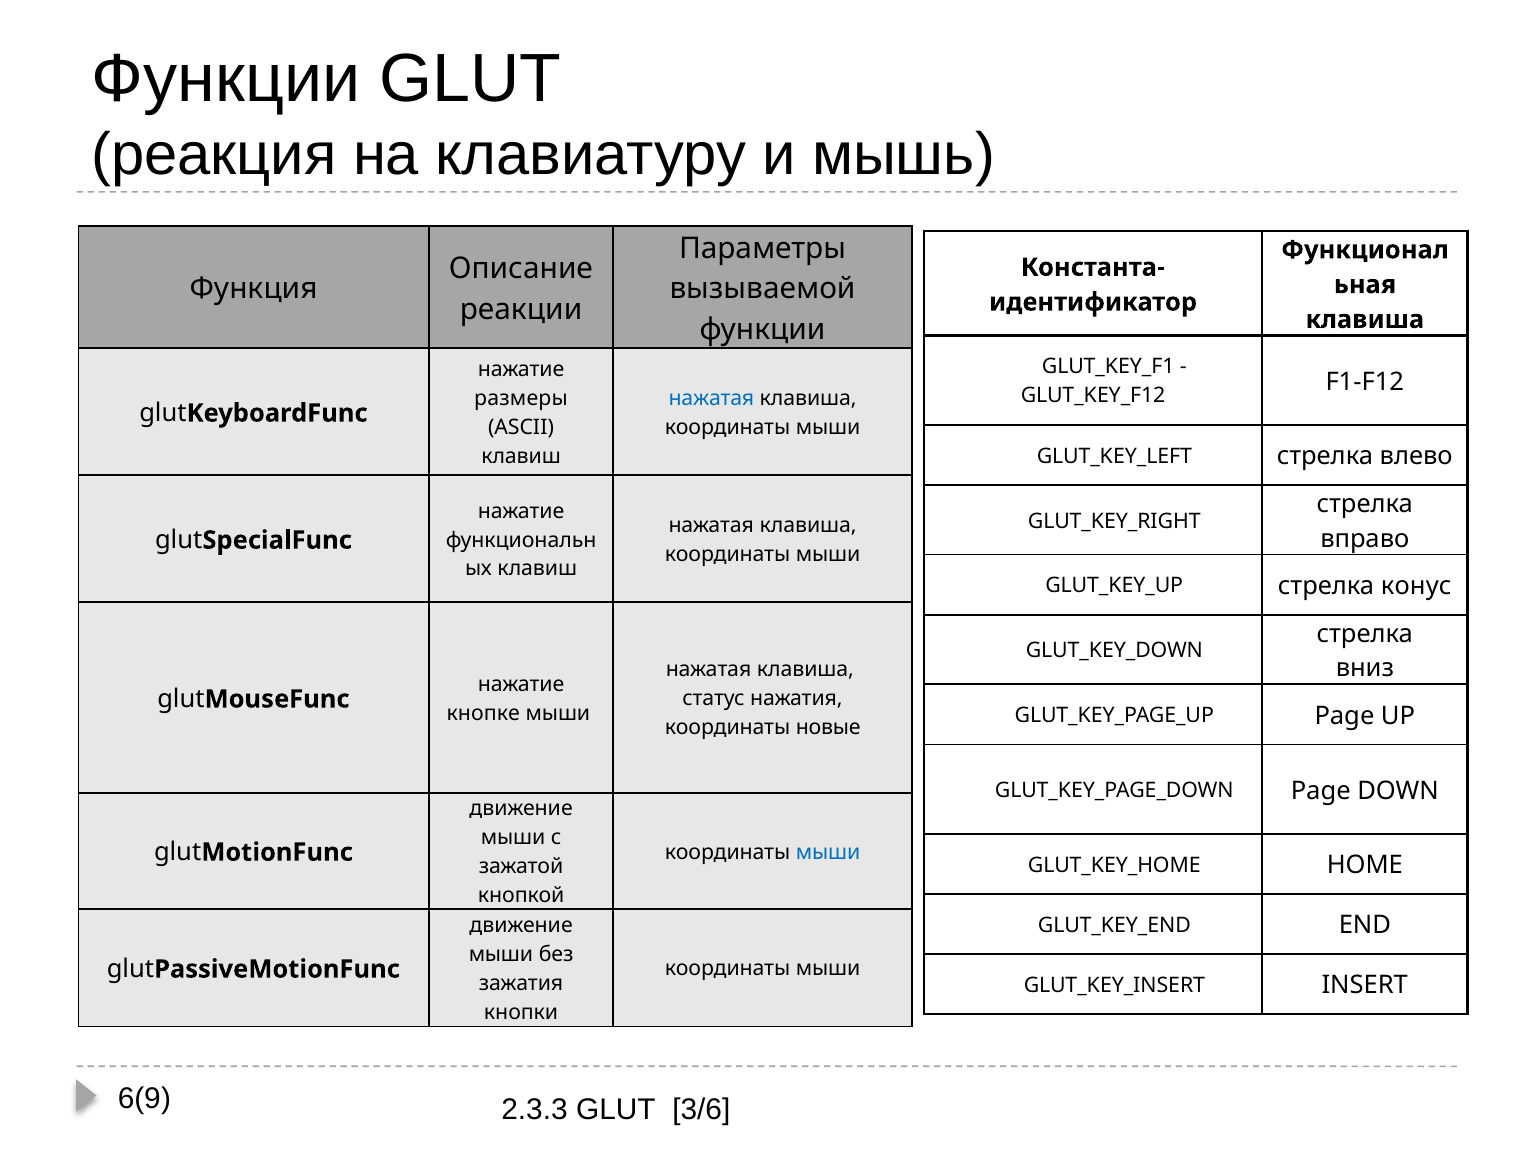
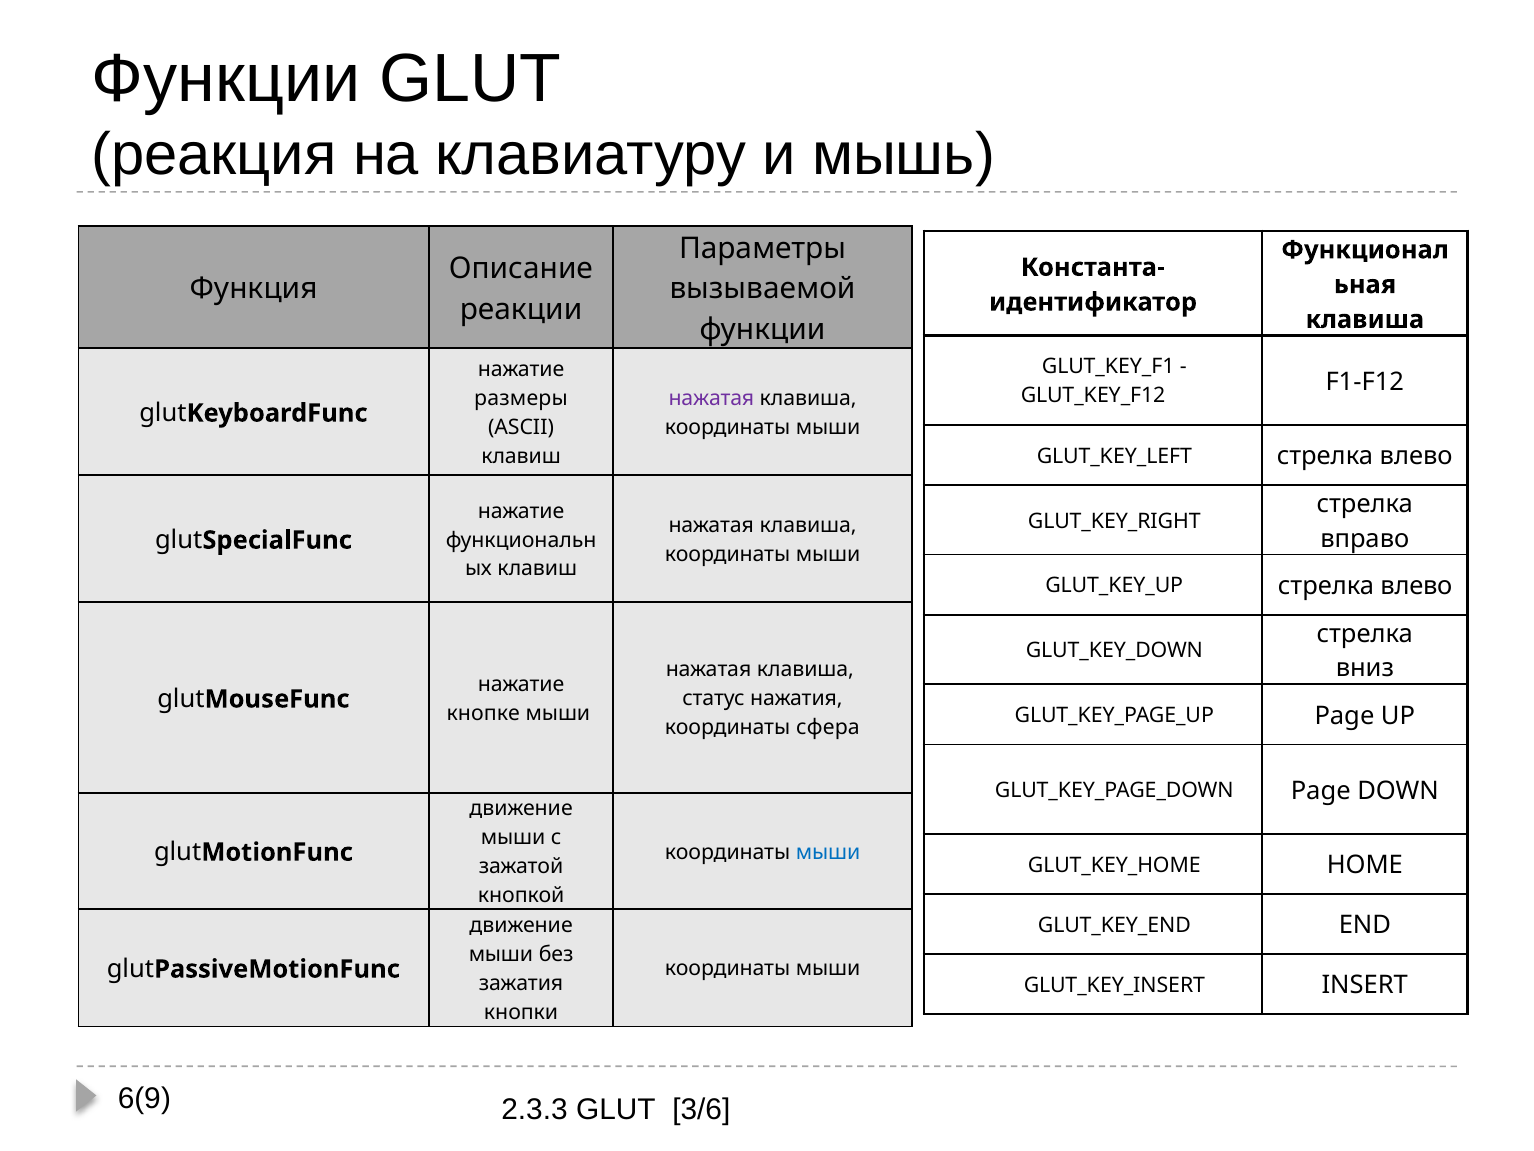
нажатая colour: blue -> purple (711, 398)
конус: конус -> влево (1416, 586)
новые: новые -> сфера (828, 727)
